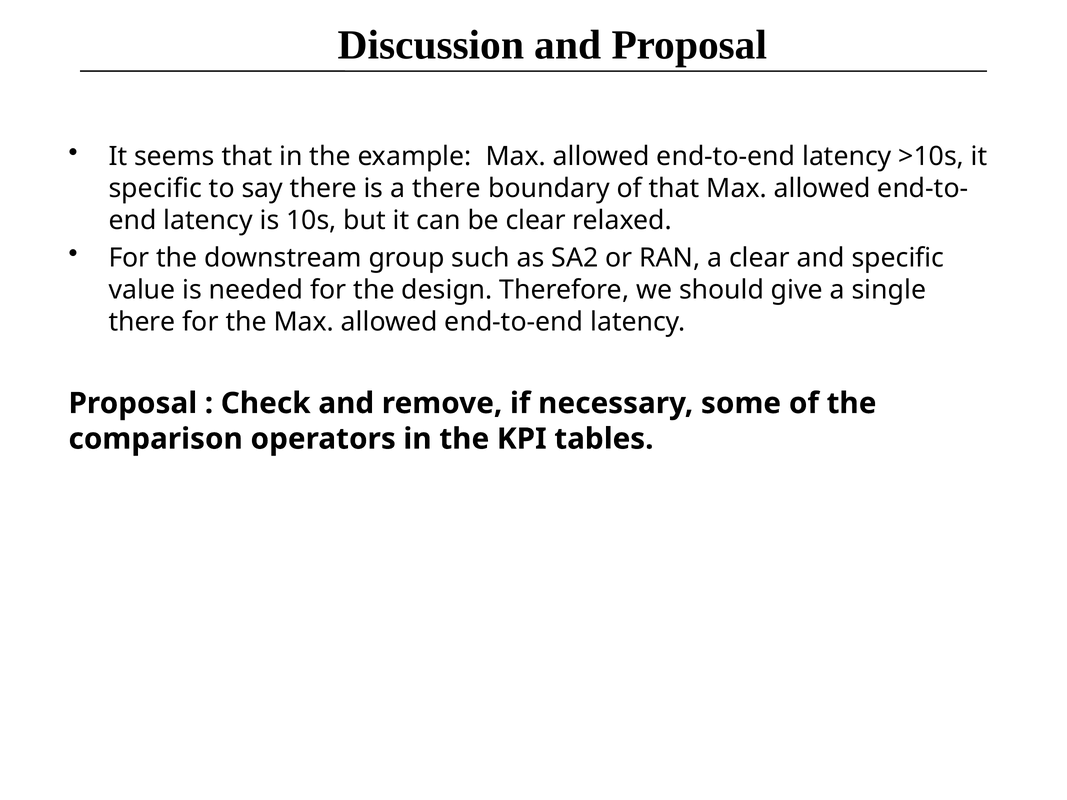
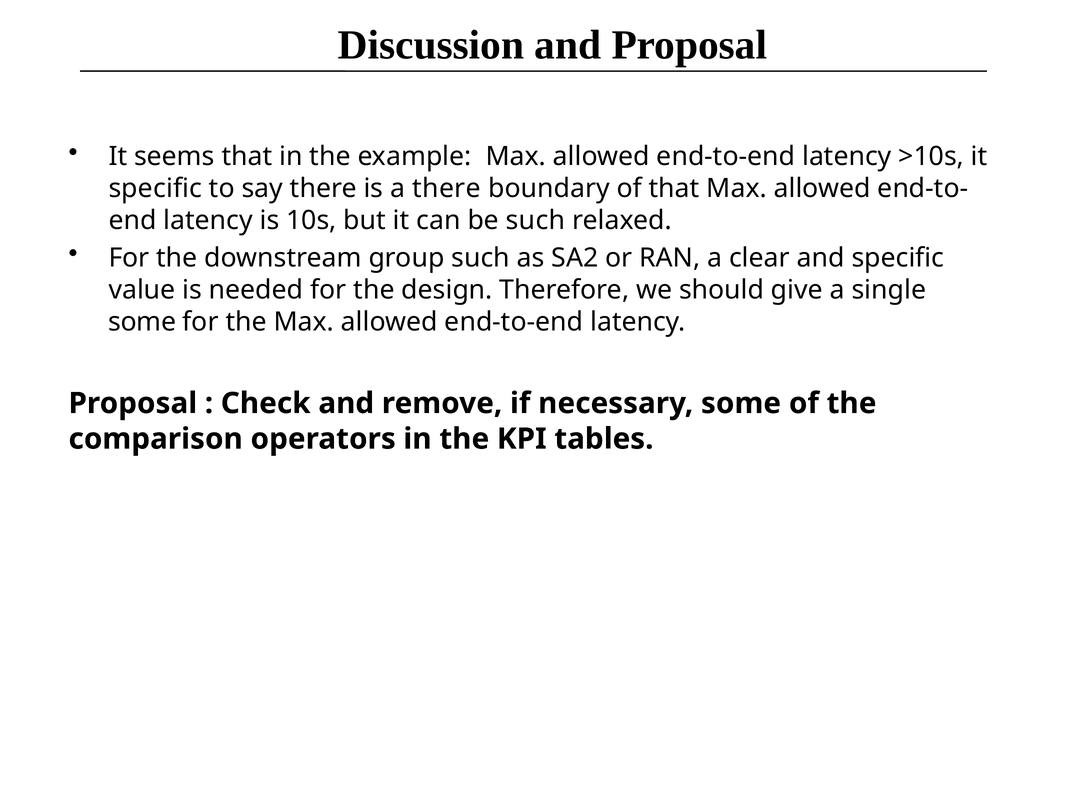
be clear: clear -> such (536, 221)
there: there -> some (142, 322)
